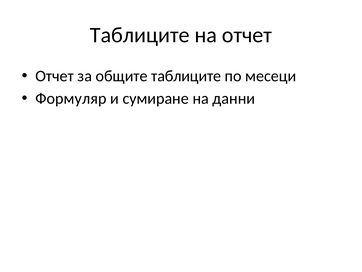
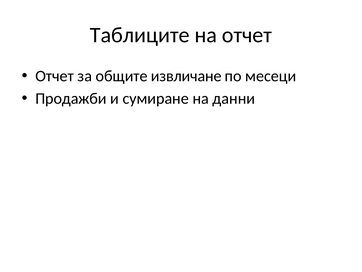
общите таблиците: таблиците -> извличане (186, 76)
Формуляр: Формуляр -> Продажби (71, 98)
